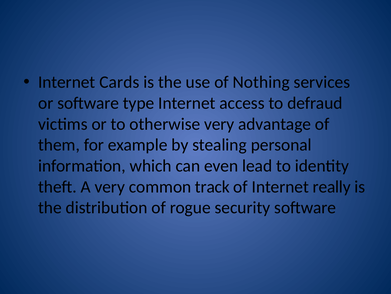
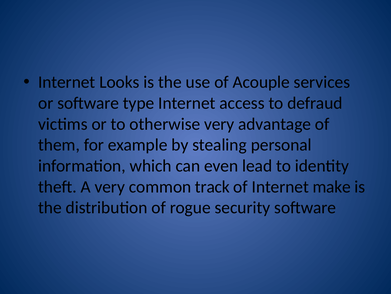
Cards: Cards -> Looks (119, 82)
Nothing: Nothing -> Acouple (261, 82)
really: really -> make (332, 186)
